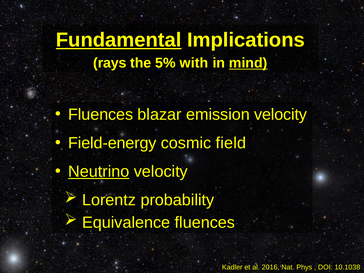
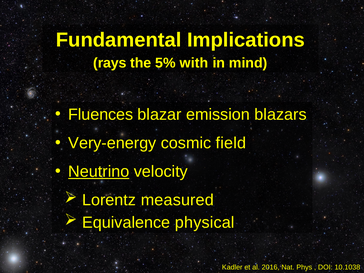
Fundamental underline: present -> none (119, 40)
mind underline: present -> none (248, 63)
emission velocity: velocity -> blazars (281, 114)
Field-energy: Field-energy -> Very-energy (112, 143)
probability: probability -> measured (177, 200)
Equivalence fluences: fluences -> physical (205, 223)
